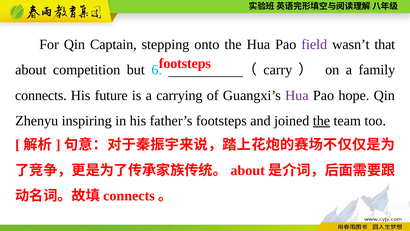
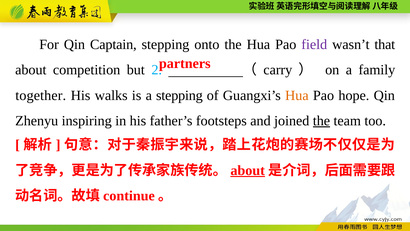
footsteps: footsteps -> partners (185, 63)
6: 6 -> 2 (157, 70)
connects: connects -> together (41, 95)
future: future -> walks (111, 95)
a carrying: carrying -> stepping (179, 95)
Hua colour: purple -> orange (297, 95)
about underline: none -> present (248, 170)
connects: connects -> continue (129, 195)
